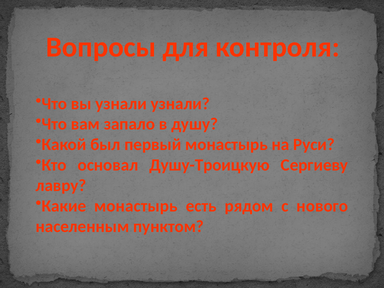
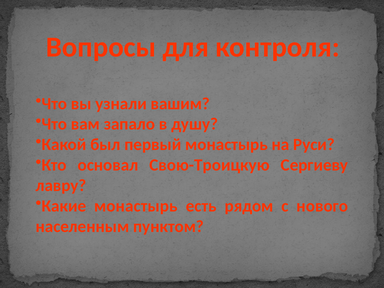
узнали узнали: узнали -> вашим (180, 104)
Душу-Троицкую: Душу-Троицкую -> Свою-Троицкую (209, 165)
